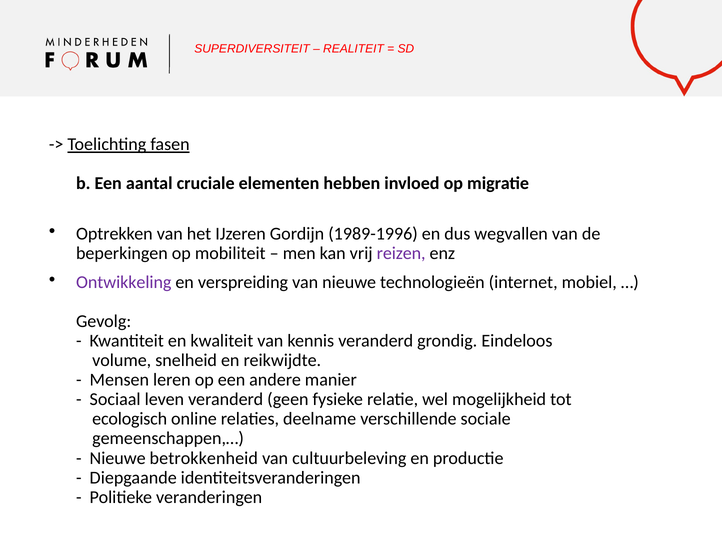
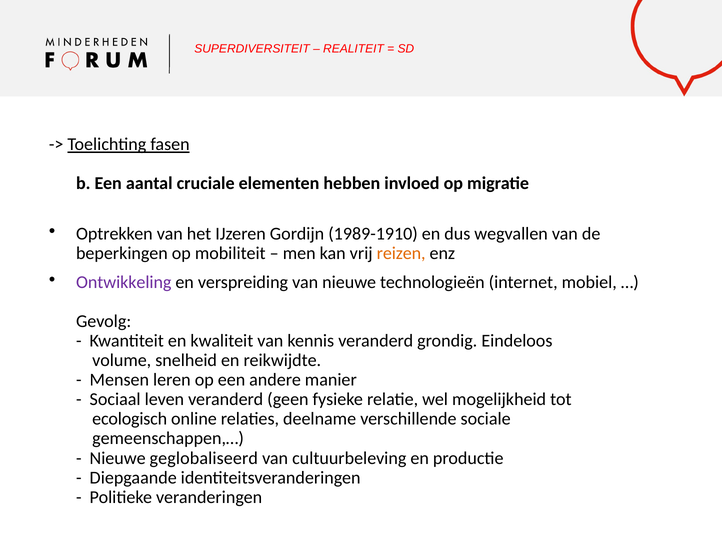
1989-1996: 1989-1996 -> 1989-1910 (373, 234)
reizen colour: purple -> orange (401, 253)
betrokkenheid: betrokkenheid -> geglobaliseerd (204, 458)
